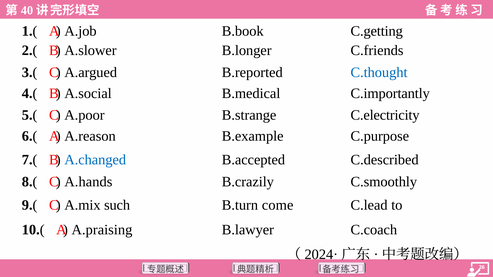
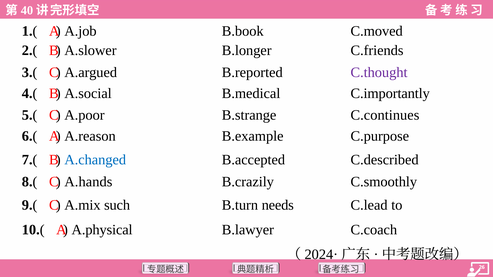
C.getting: C.getting -> C.moved (377, 31)
C.thought colour: blue -> purple (379, 72)
C.electricity: C.electricity -> C.continues (385, 115)
come: come -> needs (278, 205)
A.praising: A.praising -> A.physical (102, 230)
